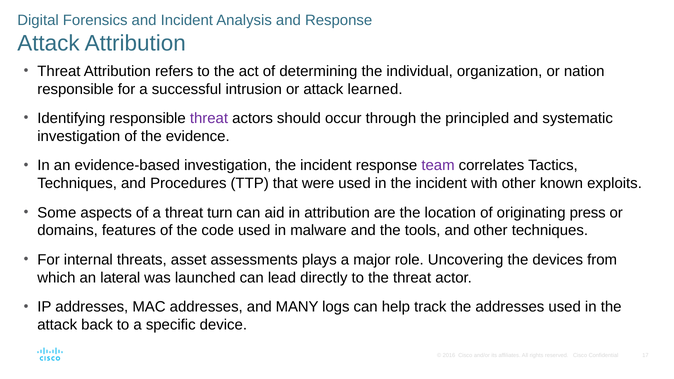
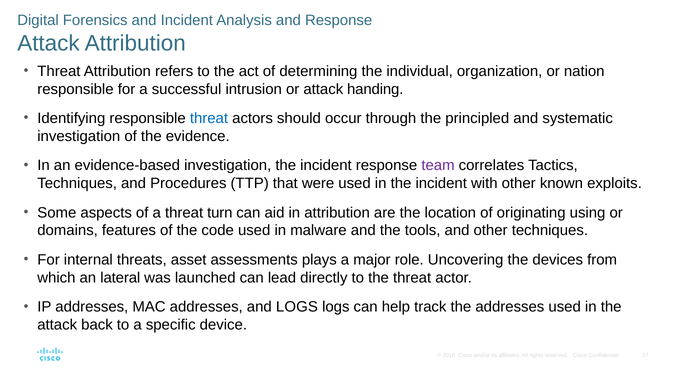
learned: learned -> handing (375, 89)
threat colour: purple -> blue (209, 118)
press: press -> using (588, 213)
and MANY: MANY -> LOGS (297, 307)
